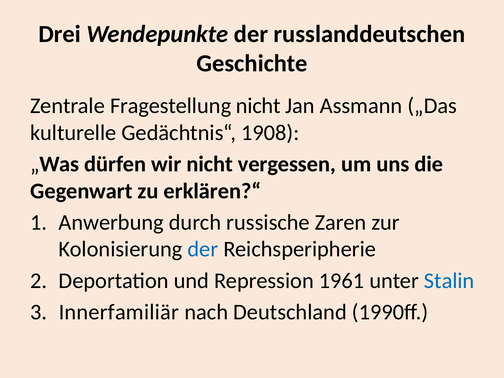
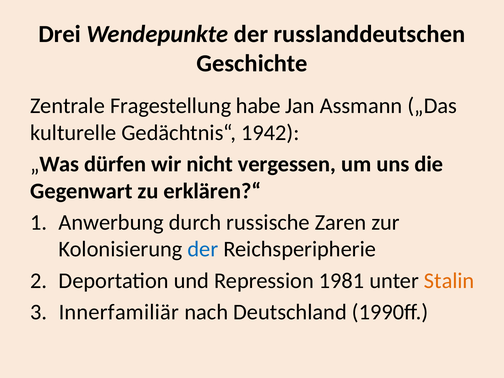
Fragestellung nicht: nicht -> habe (258, 106)
1908: 1908 -> 1942 (270, 133)
1961: 1961 -> 1981 (342, 281)
Stalin colour: blue -> orange (449, 281)
